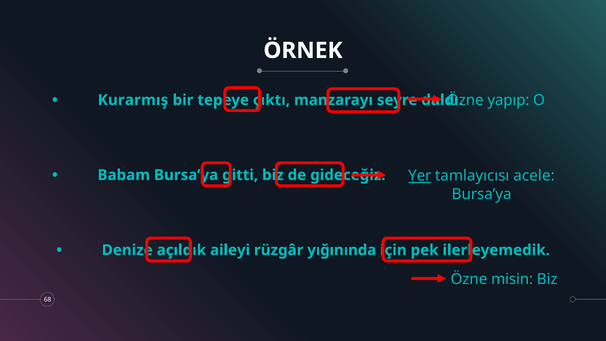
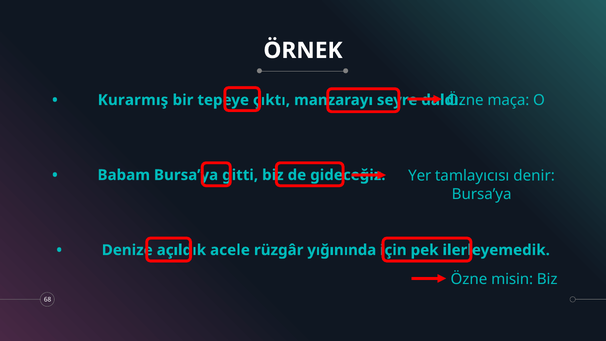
yapıp: yapıp -> maça (508, 100)
Yer underline: present -> none (420, 176)
acele: acele -> denir (534, 176)
aileyi: aileyi -> acele (230, 250)
